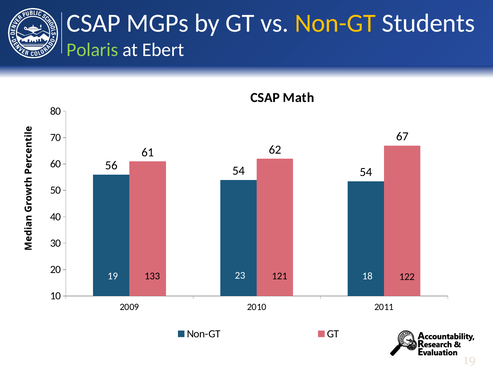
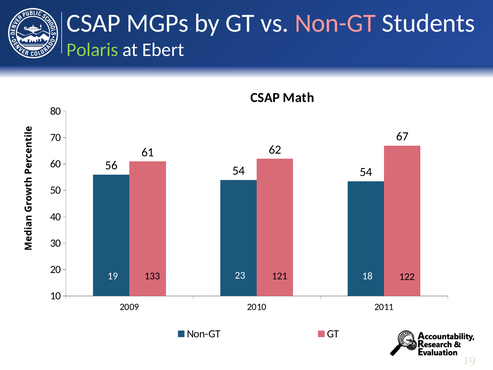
Non-GT colour: yellow -> pink (335, 23)
